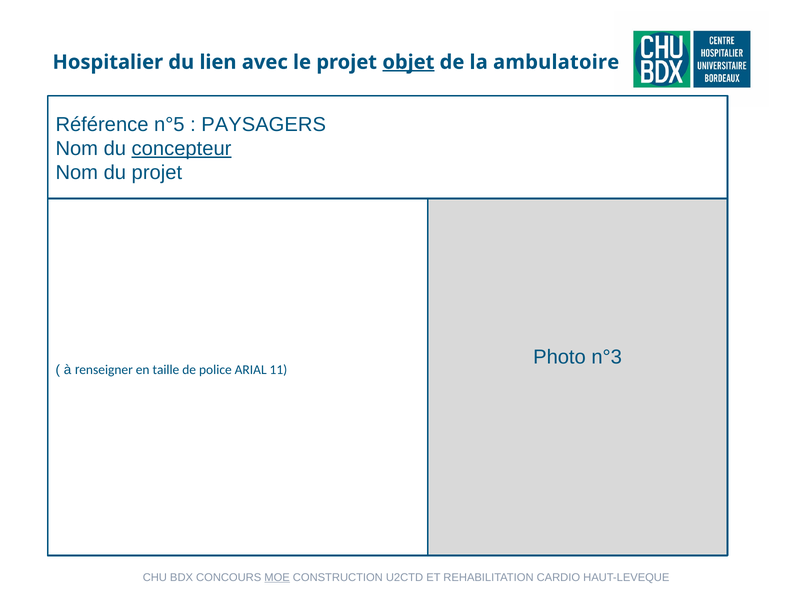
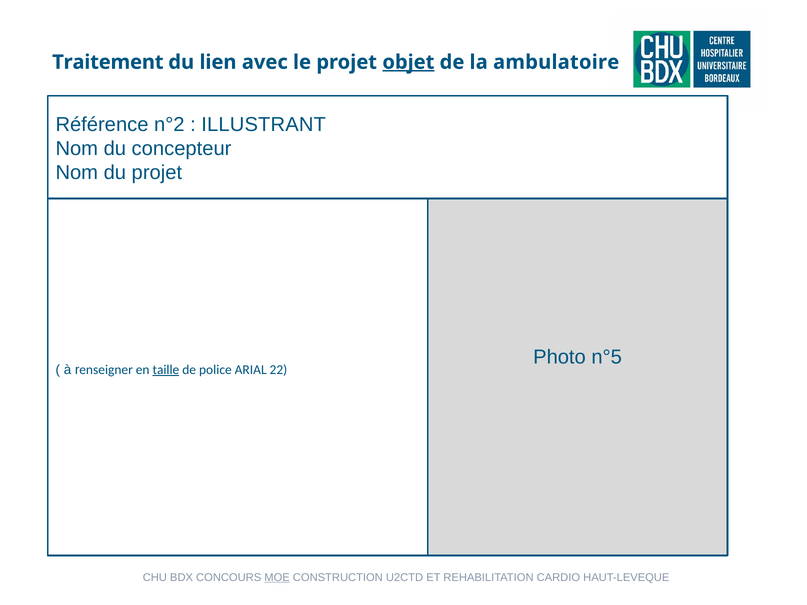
Hospitalier: Hospitalier -> Traitement (108, 62)
n°5: n°5 -> n°2 (169, 124)
PAYSAGERS: PAYSAGERS -> ILLUSTRANT (264, 124)
concepteur underline: present -> none (182, 149)
n°3: n°3 -> n°5 (607, 357)
taille underline: none -> present (166, 370)
11: 11 -> 22 (278, 370)
